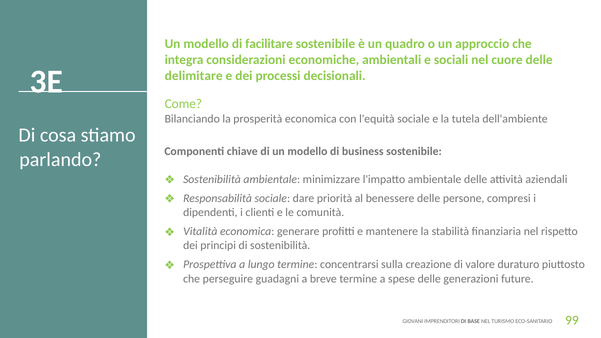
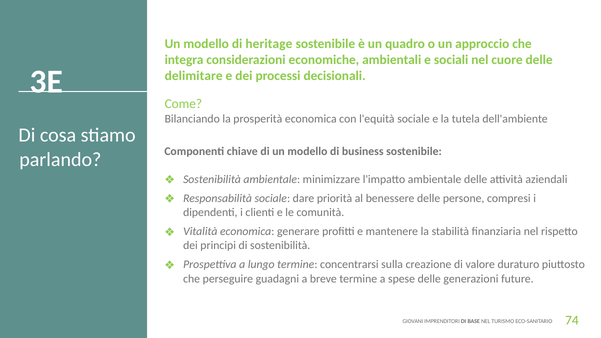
facilitare: facilitare -> heritage (269, 44)
99: 99 -> 74 (572, 320)
